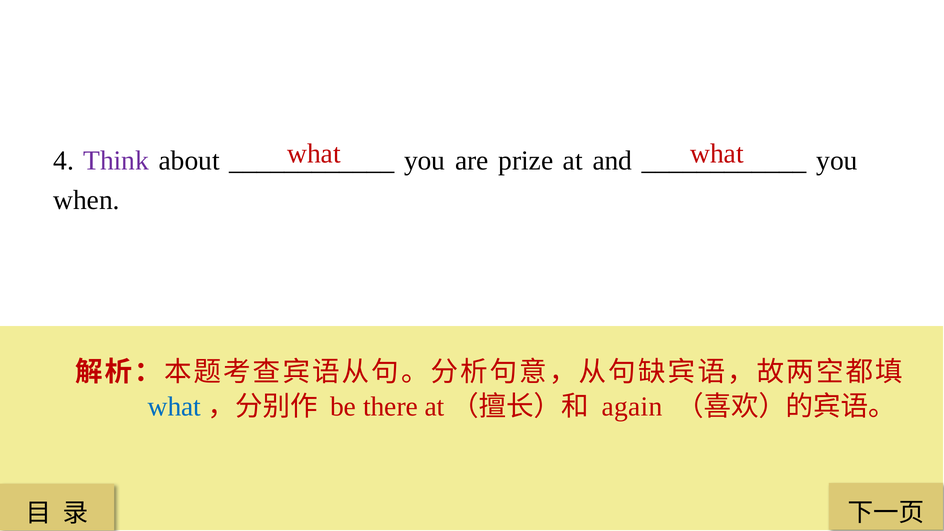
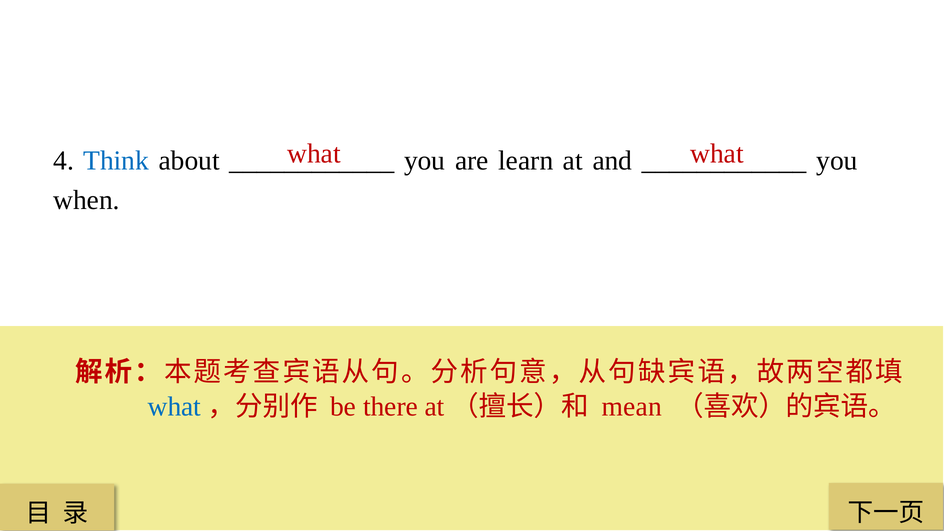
Think colour: purple -> blue (116, 160)
prize: prize -> learn (526, 160)
again: again -> mean (632, 407)
